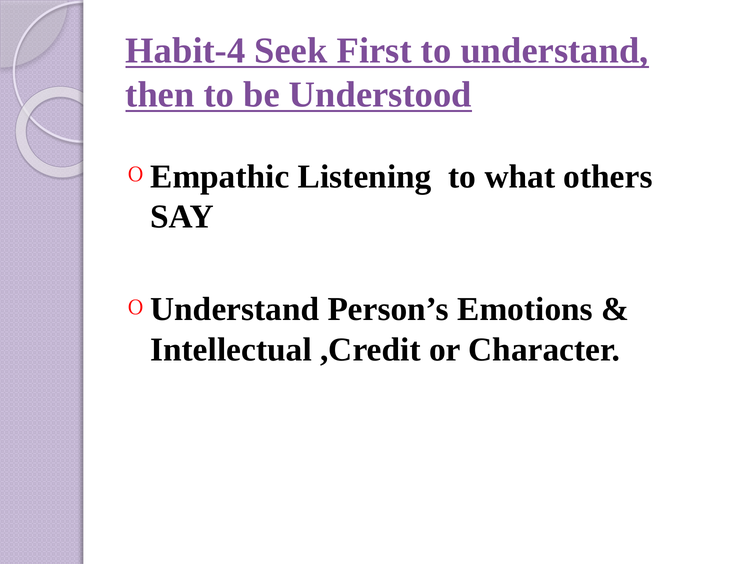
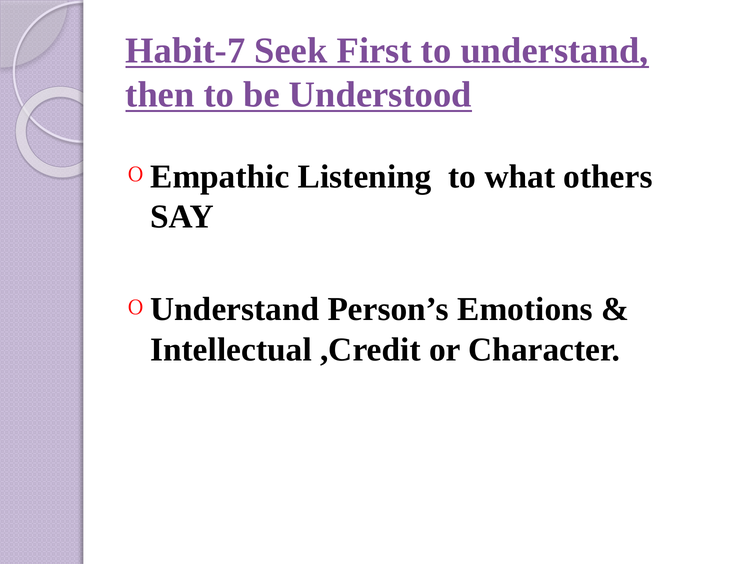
Habit-4: Habit-4 -> Habit-7 (185, 51)
